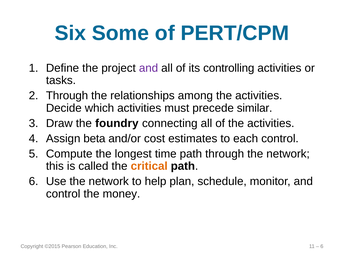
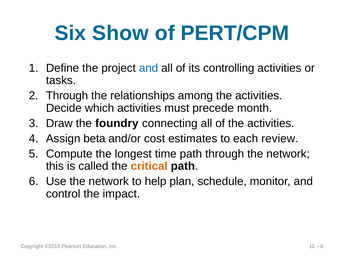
Some: Some -> Show (120, 33)
and colour: purple -> blue (149, 68)
similar: similar -> month (255, 108)
each control: control -> review (280, 139)
money: money -> impact (121, 194)
